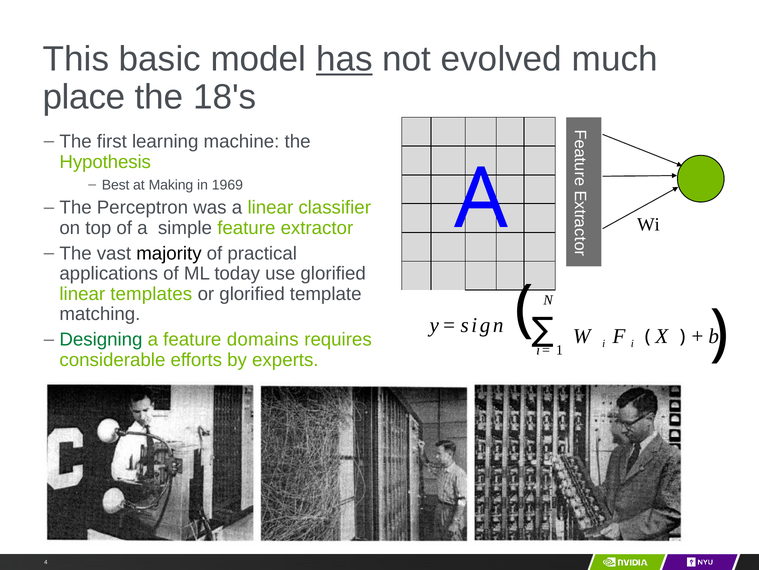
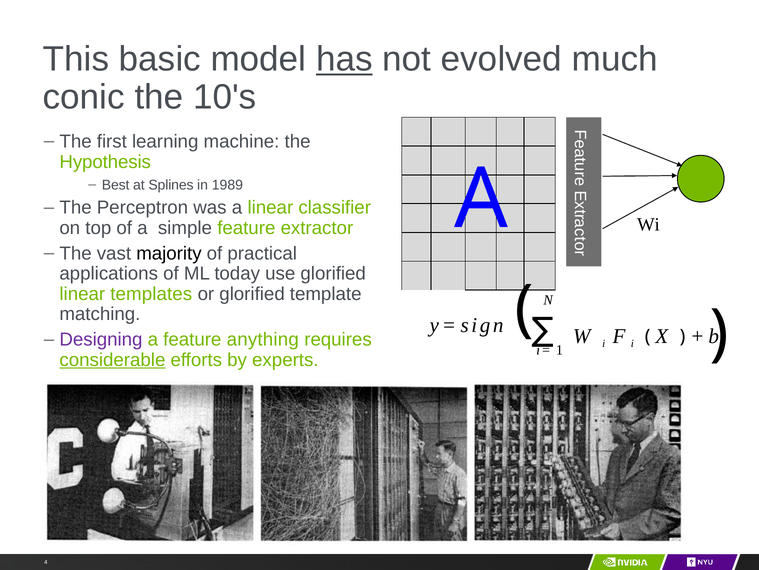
place: place -> conic (84, 97)
18's: 18's -> 10's (225, 97)
Making: Making -> Splines (171, 185)
1969: 1969 -> 1989 (227, 185)
Designing colour: green -> purple (101, 339)
domains: domains -> anything (263, 339)
considerable underline: none -> present (112, 360)
